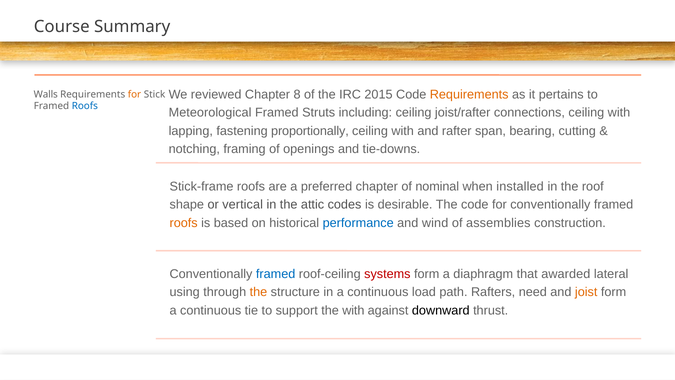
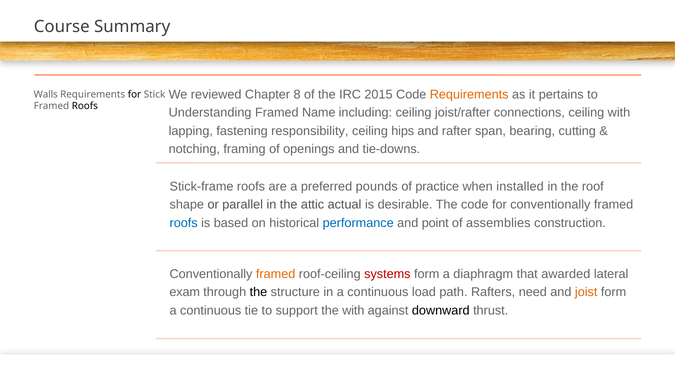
for colour: orange -> black (134, 94)
Roofs colour: blue -> black (85, 106)
Meteorological: Meteorological -> Understanding (210, 113)
Struts: Struts -> Name (319, 113)
proportionally: proportionally -> responsibility (310, 131)
with: with -> hips (403, 131)
preferred chapter: chapter -> pounds (377, 186)
nominal: nominal -> practice (437, 186)
vertical: vertical -> parallel (243, 204)
codes: codes -> actual (345, 204)
roofs colour: orange -> blue (184, 223)
wind: wind -> point (435, 223)
framed colour: blue -> orange (276, 274)
using: using -> exam (185, 292)
the colour: orange -> black (258, 292)
